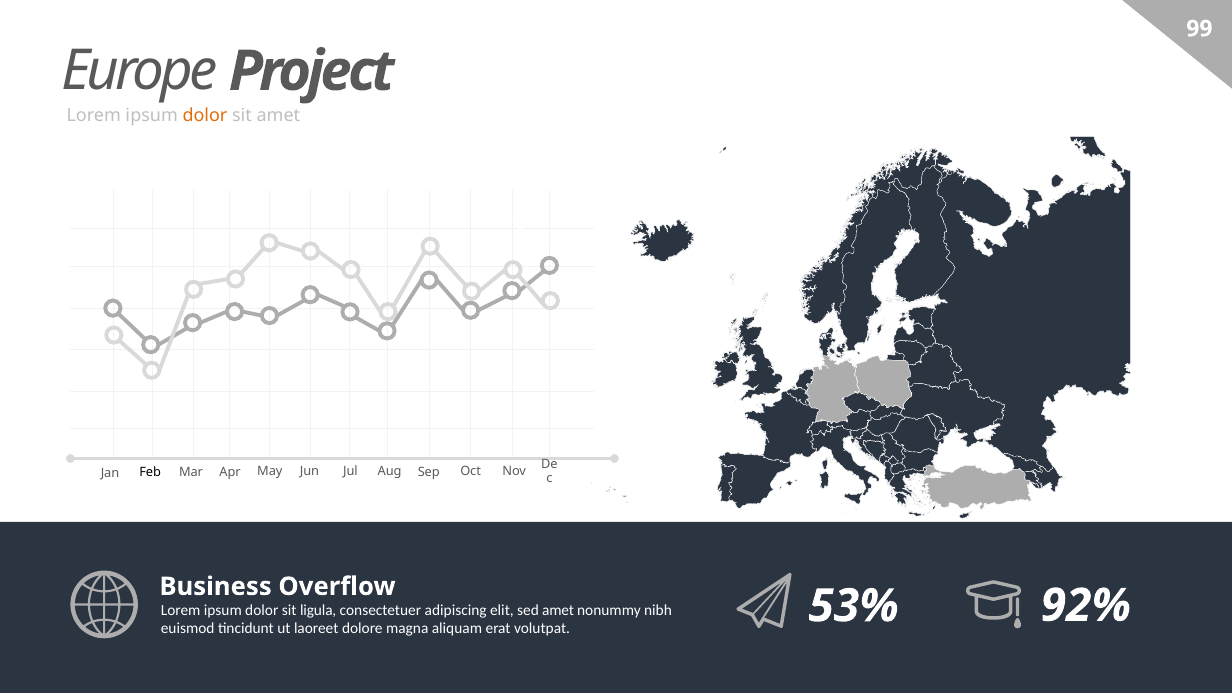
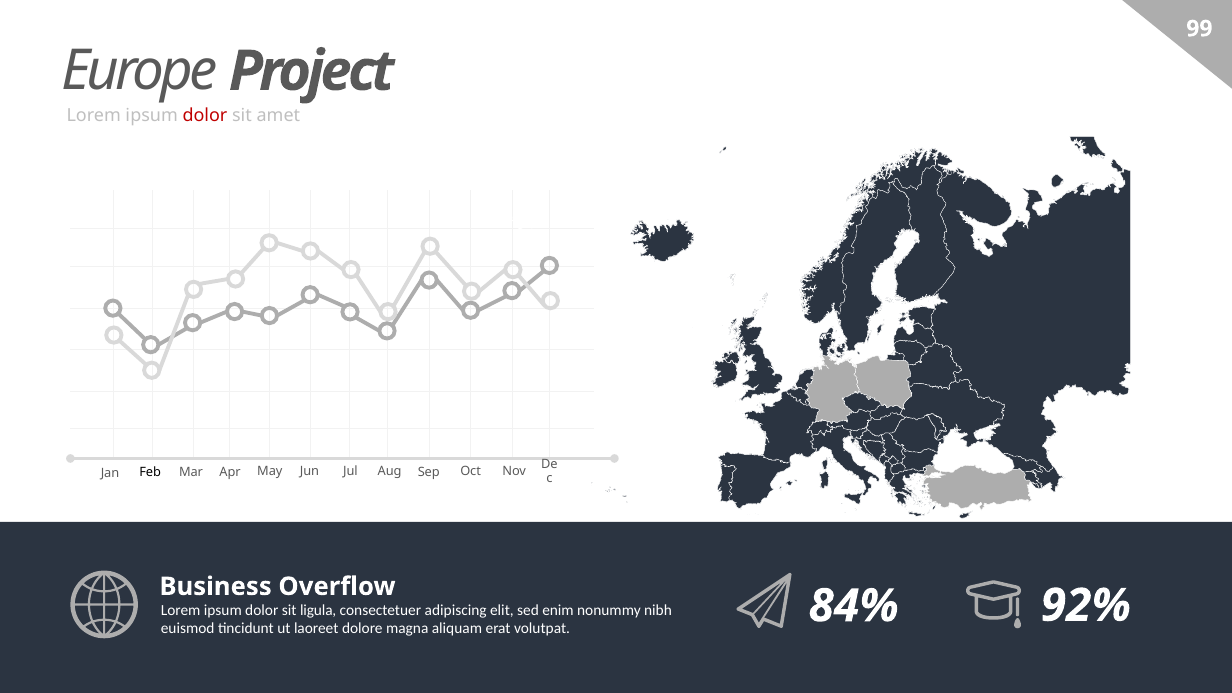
dolor colour: orange -> red (205, 116)
sed amet: amet -> enim (558, 610)
53%: 53% -> 84% (854, 606)
